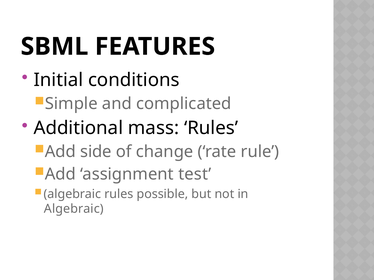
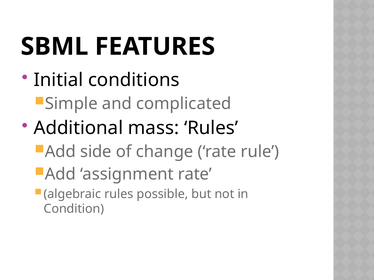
assignment test: test -> rate (195, 174)
Algebraic: Algebraic -> Condition (74, 209)
